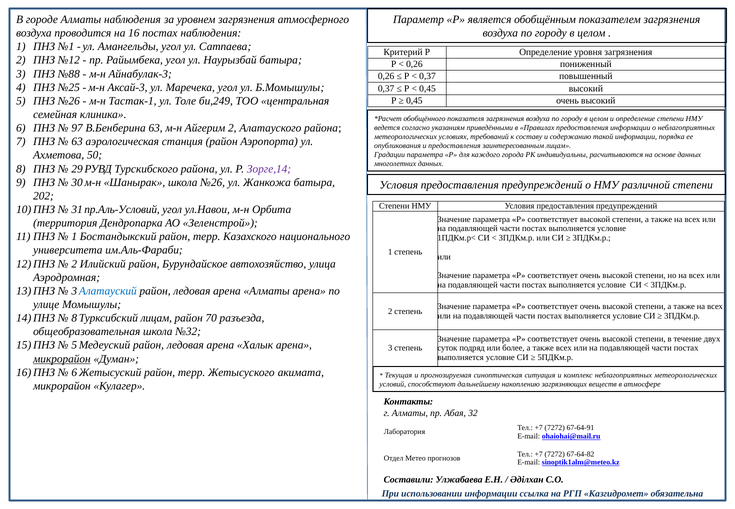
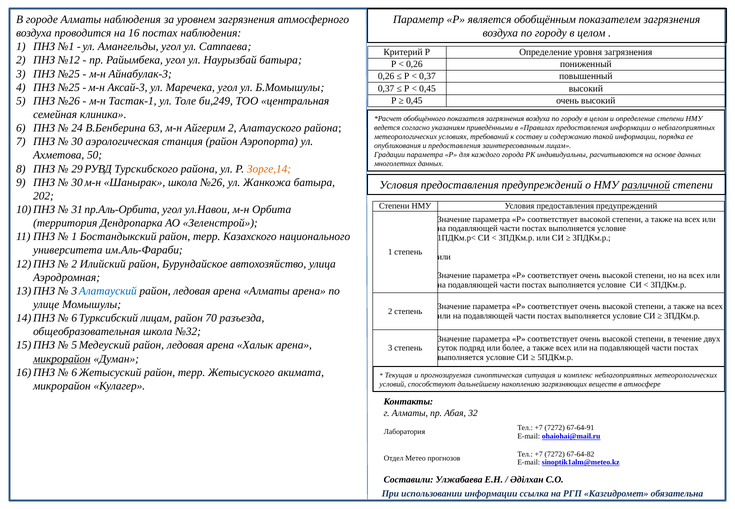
3 ПНЗ №88: №88 -> №25 (69, 74)
97: 97 -> 24 (77, 128)
63: 63 -> 30 (77, 142)
Зорге,14 colour: purple -> orange (269, 169)
различной underline: none -> present (646, 185)
пр.Аль-Условий: пр.Аль-Условий -> пр.Аль-Орбита (122, 209)
8: 8 -> 6 (74, 318)
